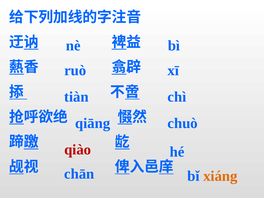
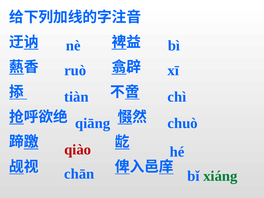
xiáng colour: orange -> green (220, 176)
